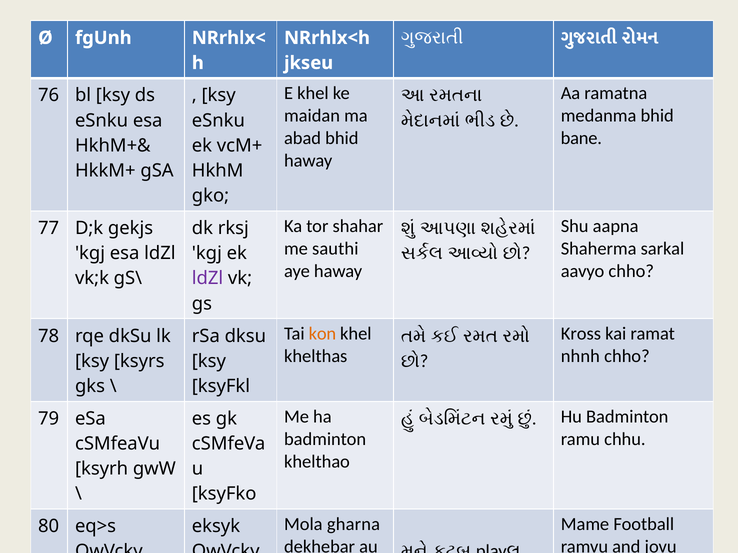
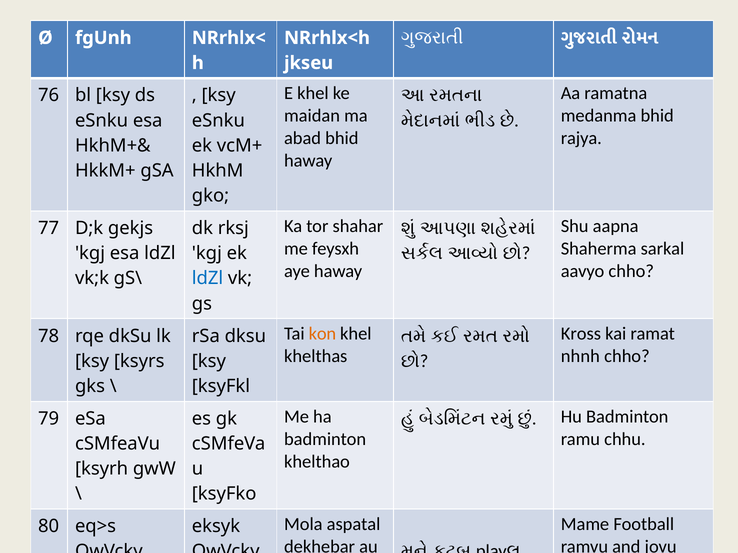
bane: bane -> rajya (581, 138)
sauthi: sauthi -> feysxh (335, 249)
ldZl colour: purple -> blue (208, 279)
gharna: gharna -> aspatal (354, 525)
